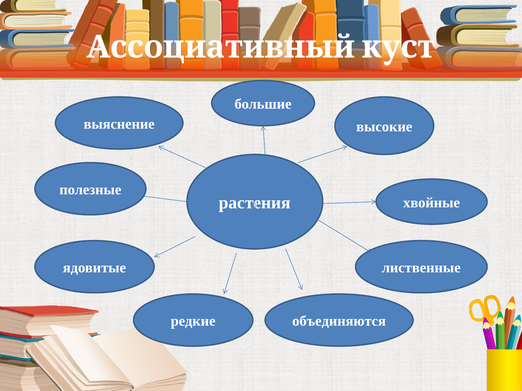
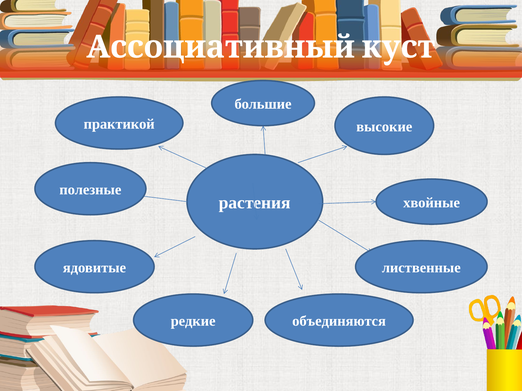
выяснение: выяснение -> практикой (119, 124)
